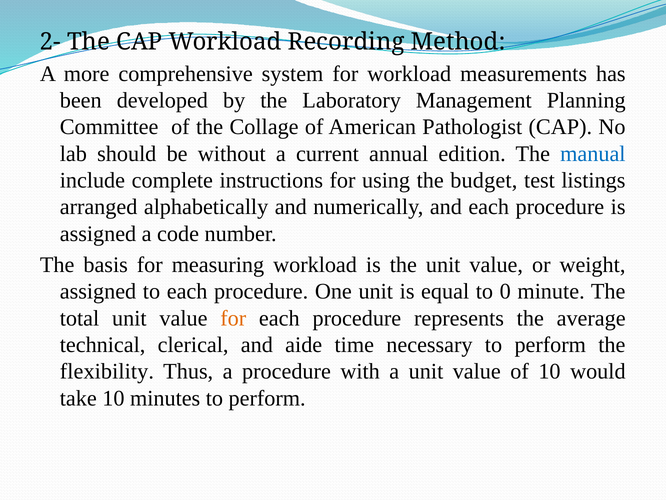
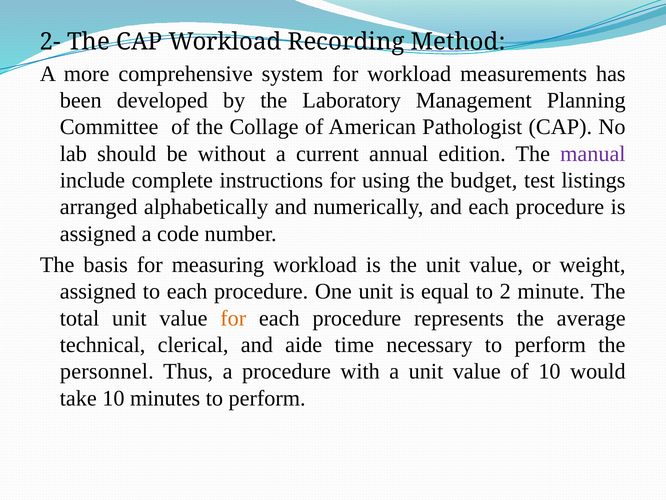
manual colour: blue -> purple (593, 154)
0: 0 -> 2 (505, 291)
flexibility: flexibility -> personnel (107, 371)
